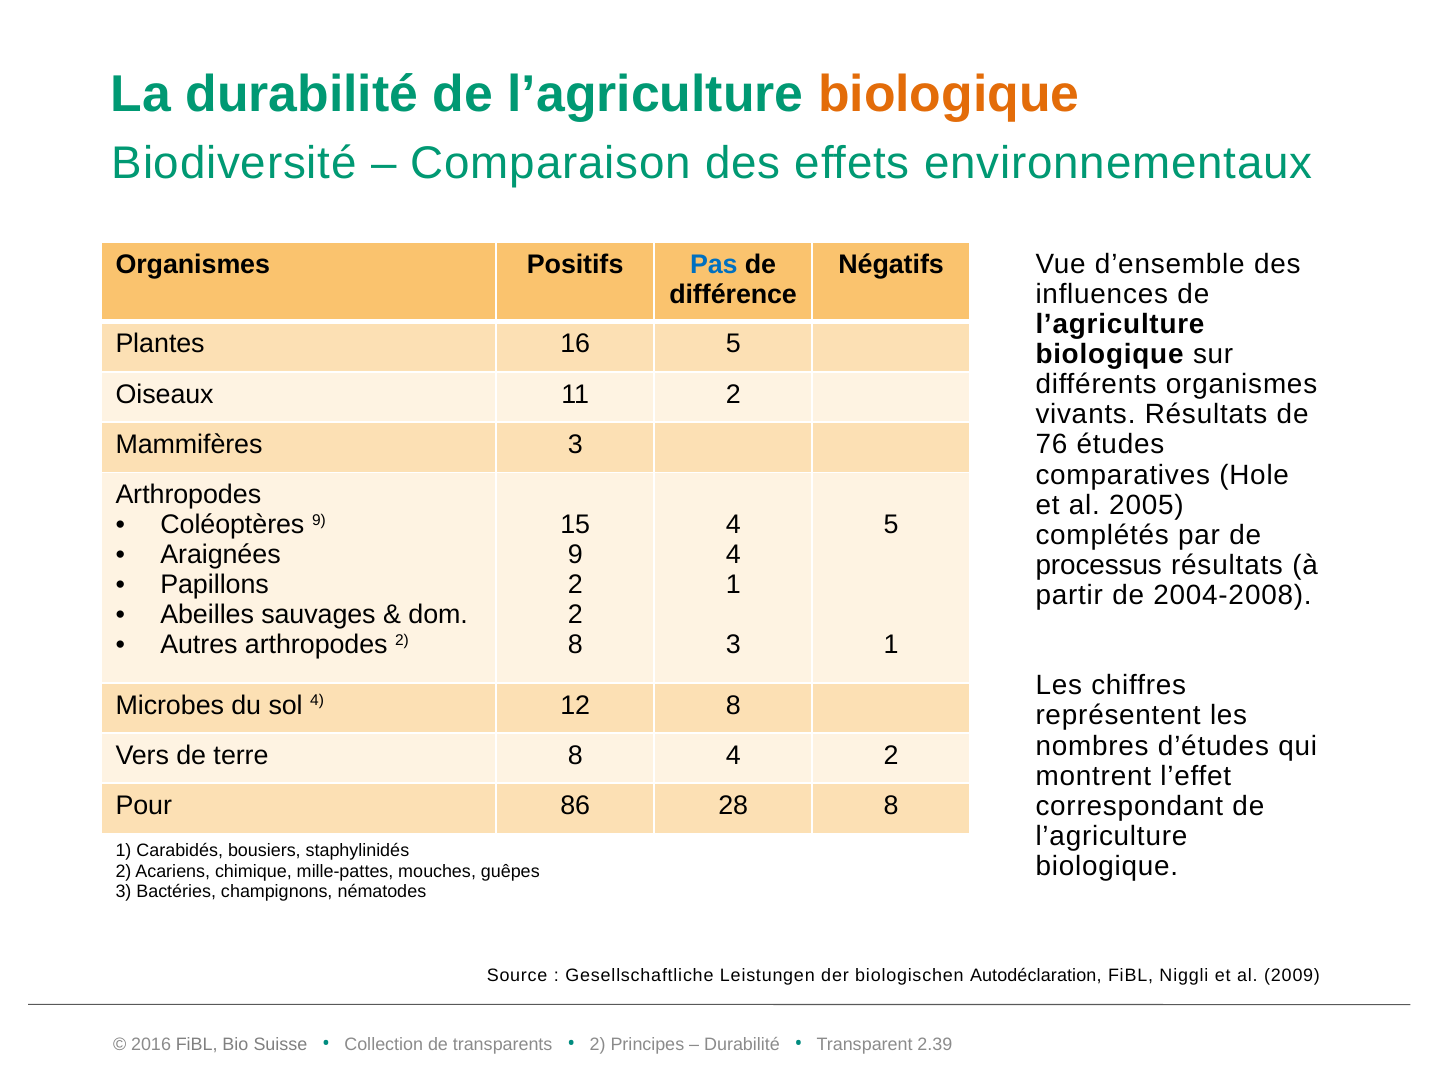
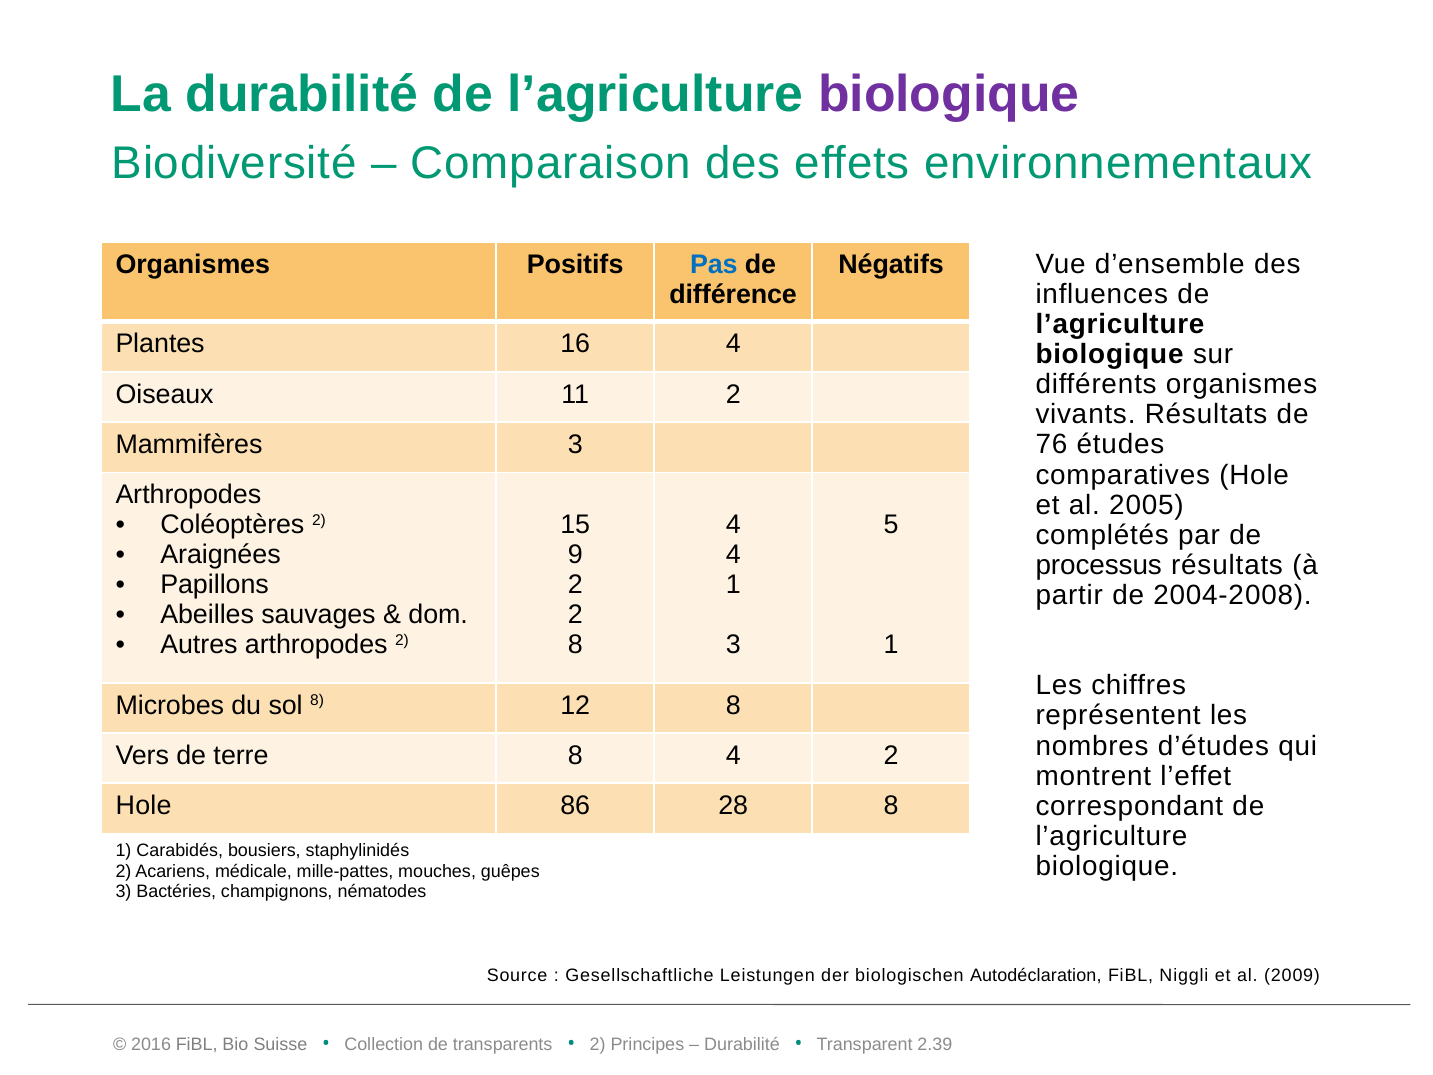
biologique colour: orange -> purple (949, 94)
16 5: 5 -> 4 (733, 344)
Coléoptères 9: 9 -> 2 (319, 520)
sol 4: 4 -> 8 (317, 701)
Pour: Pour -> Hole (144, 806)
chimique: chimique -> médicale (253, 871)
